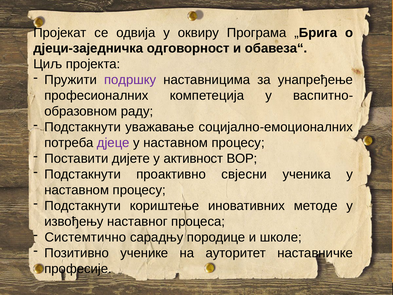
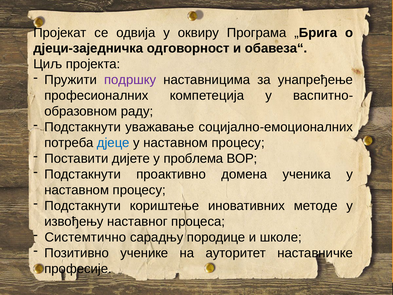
дјеце colour: purple -> blue (113, 143)
активност: активност -> проблема (193, 158)
свјесни: свјесни -> домена (244, 174)
